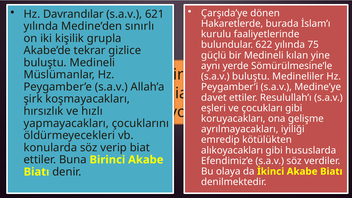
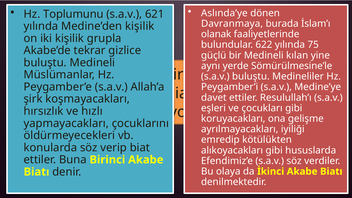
Çarşıda’ye: Çarşıda’ye -> Aslında’ye (224, 13)
Davrandılar: Davrandılar -> Toplumunu (73, 14)
Hakaretlerde: Hakaretlerde -> Davranmaya (232, 24)
Medine’den sınırlı: sınırlı -> kişilik (140, 26)
kurulu: kurulu -> olanak (216, 34)
